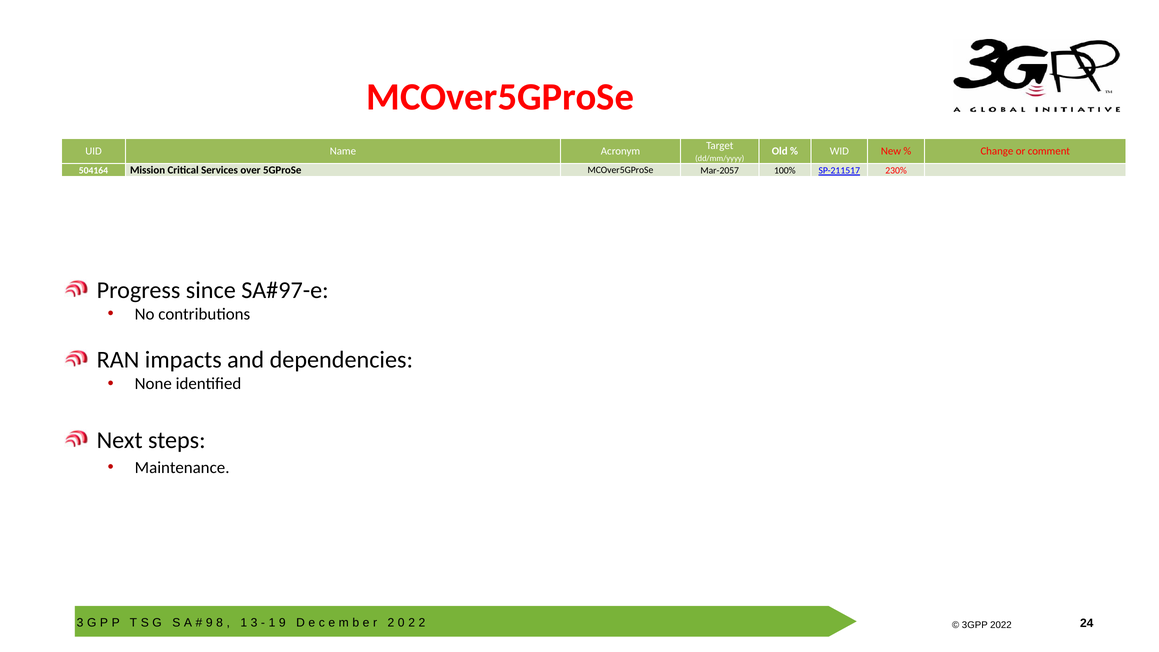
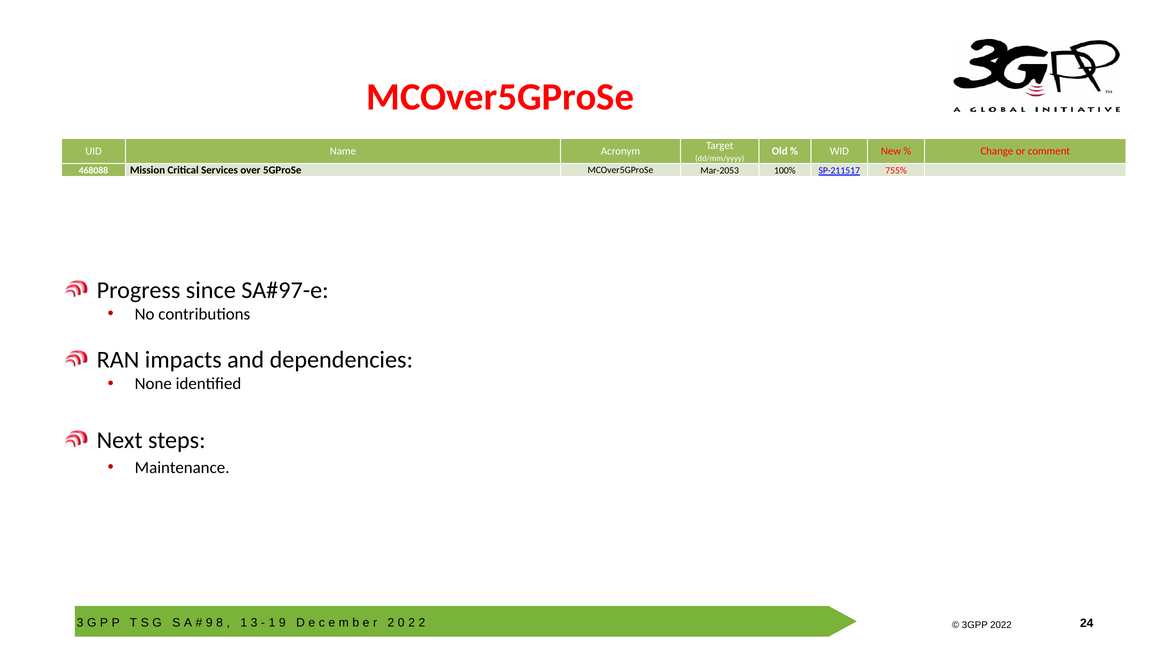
504164: 504164 -> 468088 (93, 171)
Mar-2057: Mar-2057 -> Mar-2053 (720, 171)
230%: 230% -> 755% (896, 171)
